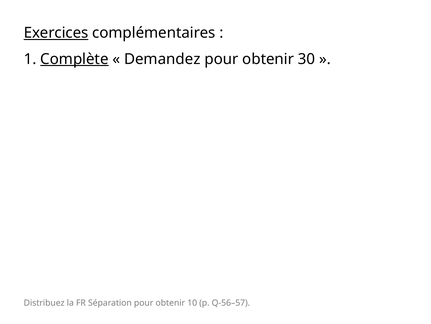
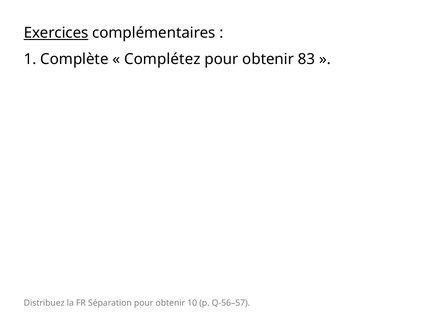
Complète underline: present -> none (74, 59)
Demandez: Demandez -> Complétez (162, 59)
30: 30 -> 83 (307, 59)
